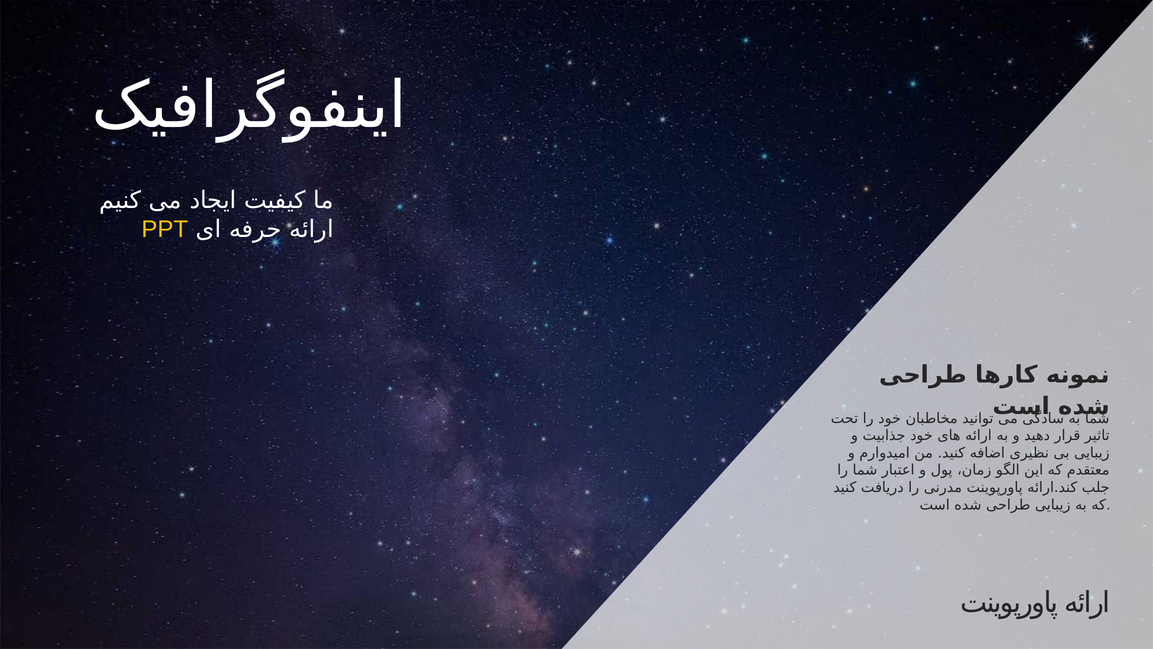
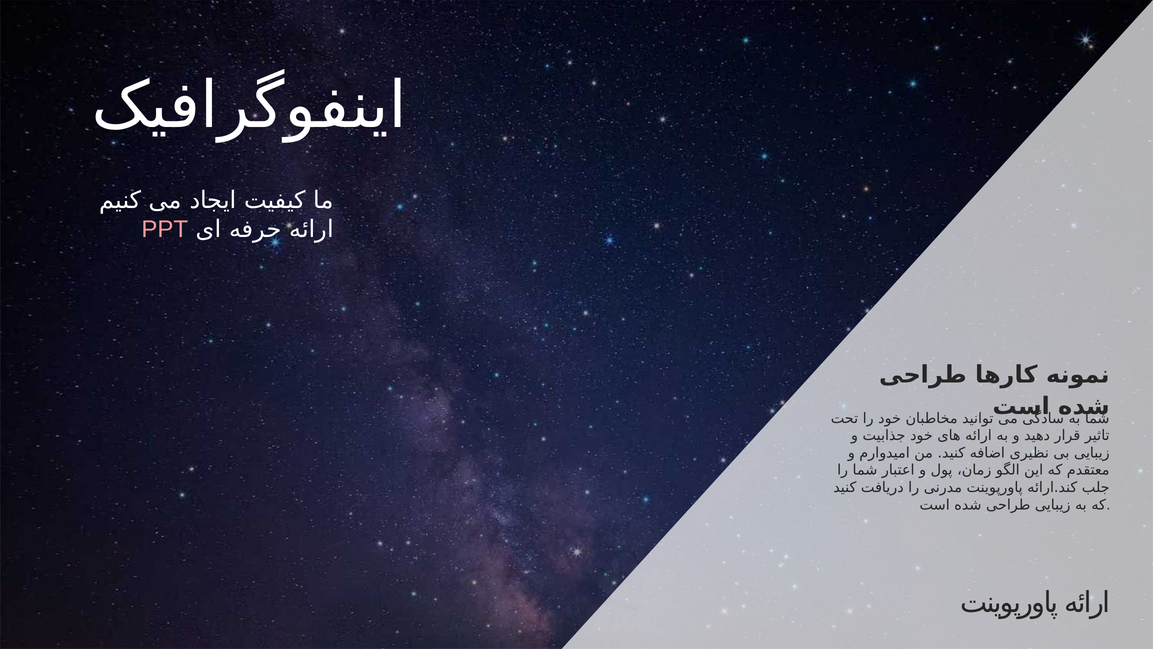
PPT colour: yellow -> pink (165, 229)
